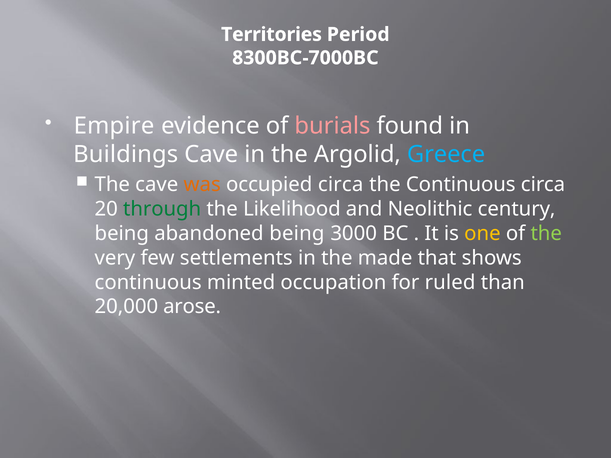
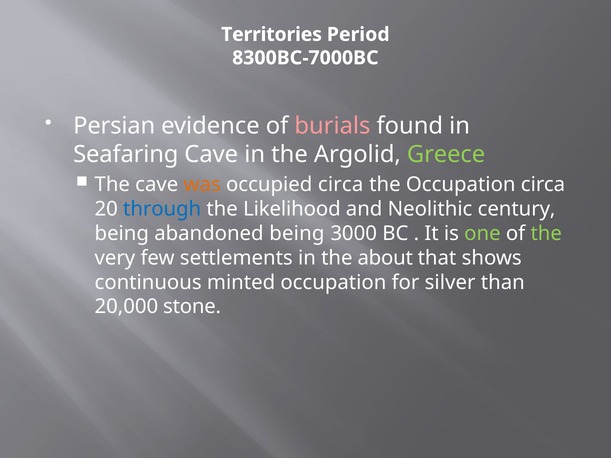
Empire: Empire -> Persian (114, 126)
Buildings: Buildings -> Seafaring (126, 154)
Greece colour: light blue -> light green (446, 154)
the Continuous: Continuous -> Occupation (461, 185)
through colour: green -> blue (162, 209)
one colour: yellow -> light green (482, 234)
made: made -> about (385, 258)
ruled: ruled -> silver (450, 282)
arose: arose -> stone (192, 307)
